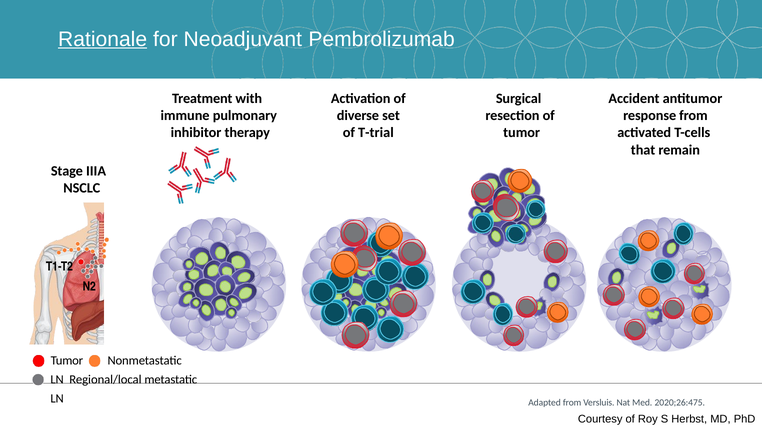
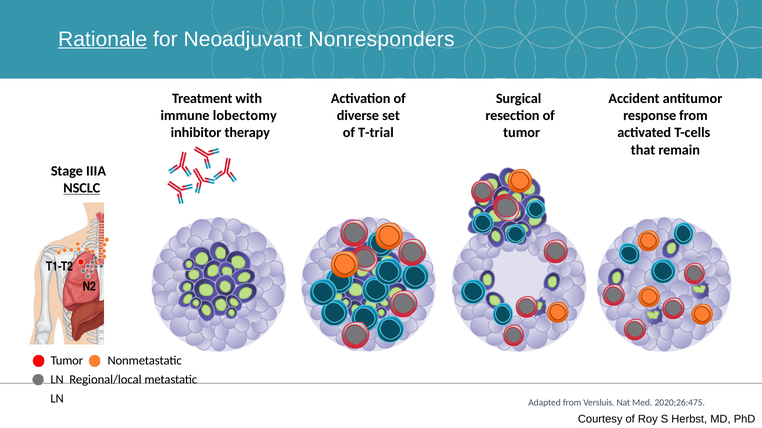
Pembrolizumab: Pembrolizumab -> Nonresponders (381, 39)
pulmonary: pulmonary -> lobectomy (245, 116)
NSCLC underline: none -> present (82, 188)
